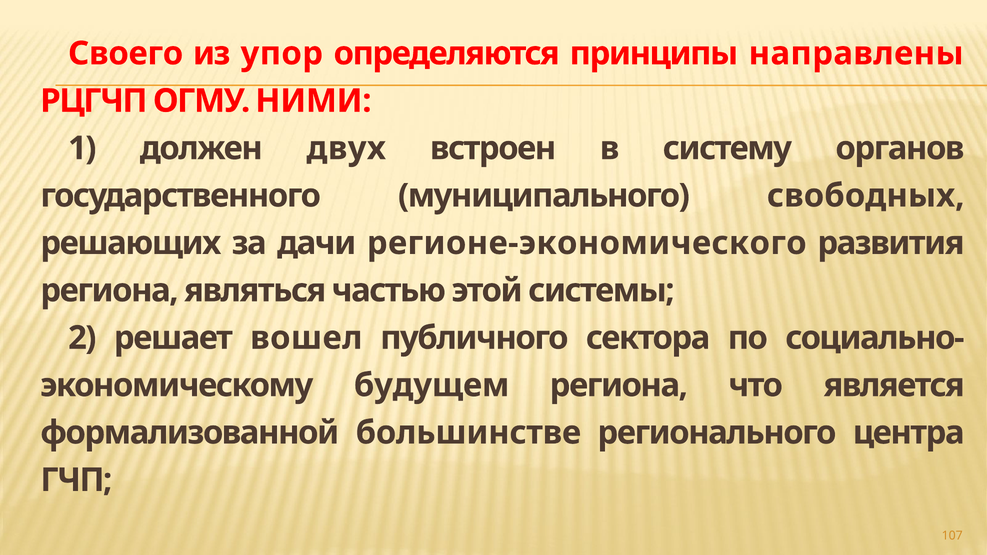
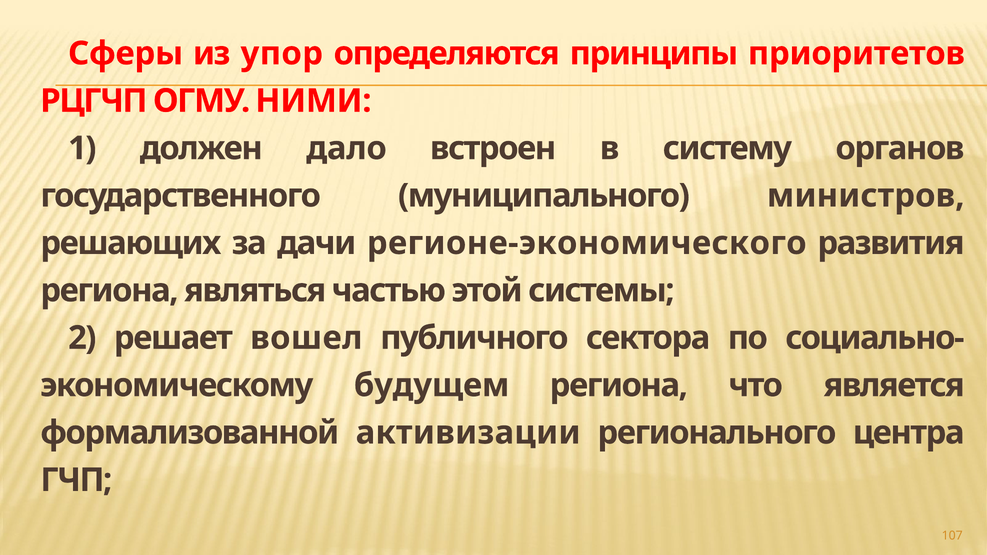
Своего: Своего -> Сферы (126, 54)
направлены: направлены -> приоритетов (856, 54)
двух: двух -> дало (347, 148)
свободных: свободных -> министров (866, 196)
большинстве: большинстве -> активизации (468, 433)
